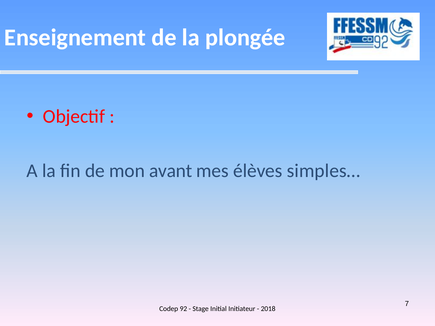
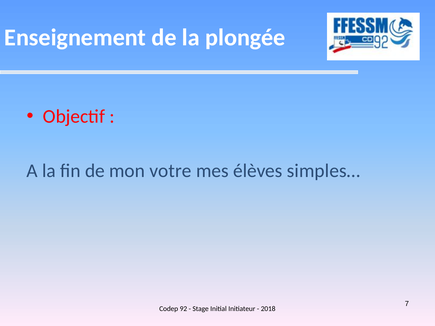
avant: avant -> votre (170, 171)
